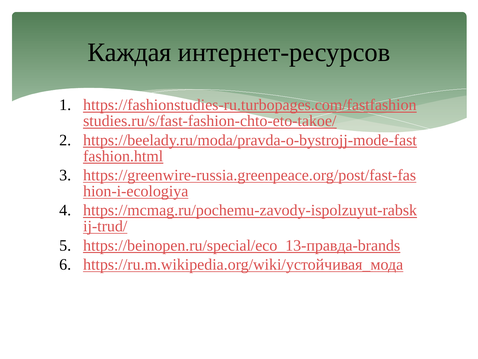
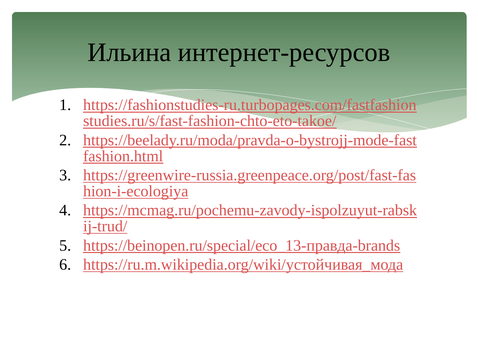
Каждая: Каждая -> Ильина (129, 52)
